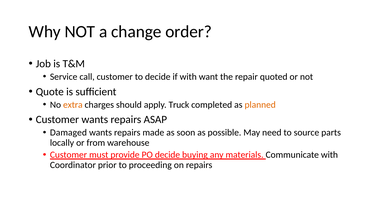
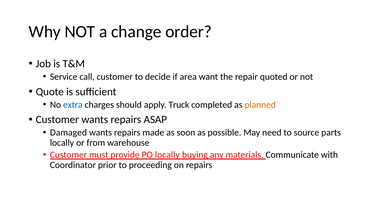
if with: with -> area (188, 77)
extra colour: orange -> blue (73, 105)
PO decide: decide -> locally (167, 155)
